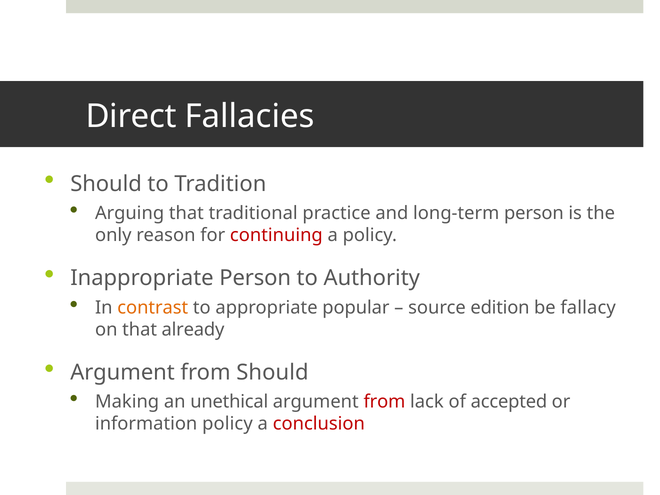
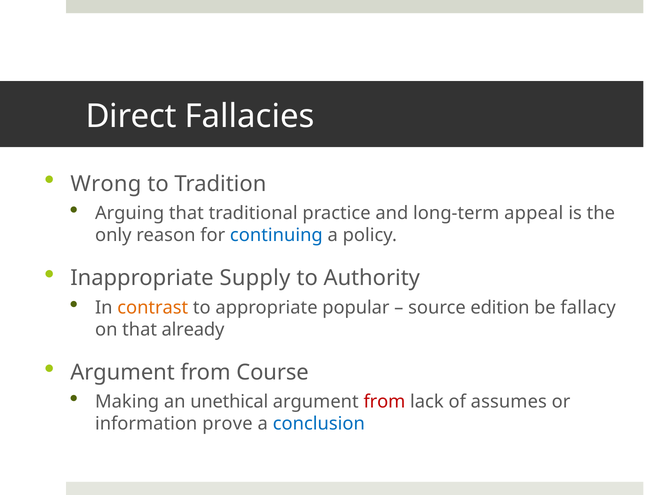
Should: Should -> Wrong (106, 184)
long-term person: person -> appeal (534, 213)
continuing colour: red -> blue (276, 235)
Inappropriate Person: Person -> Supply (255, 278)
from Should: Should -> Course (273, 372)
accepted: accepted -> assumes (509, 402)
information policy: policy -> prove (227, 424)
conclusion colour: red -> blue (319, 424)
